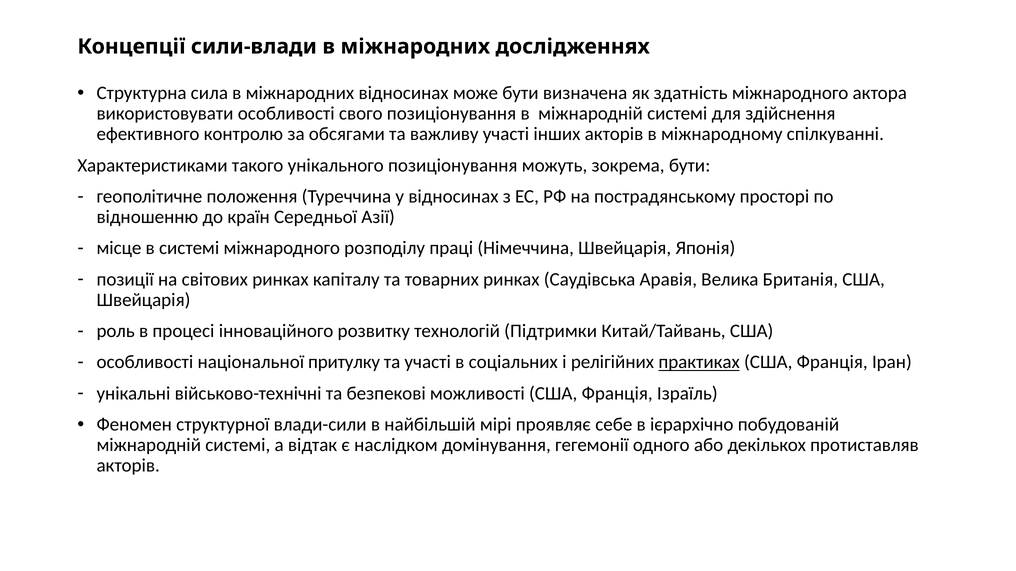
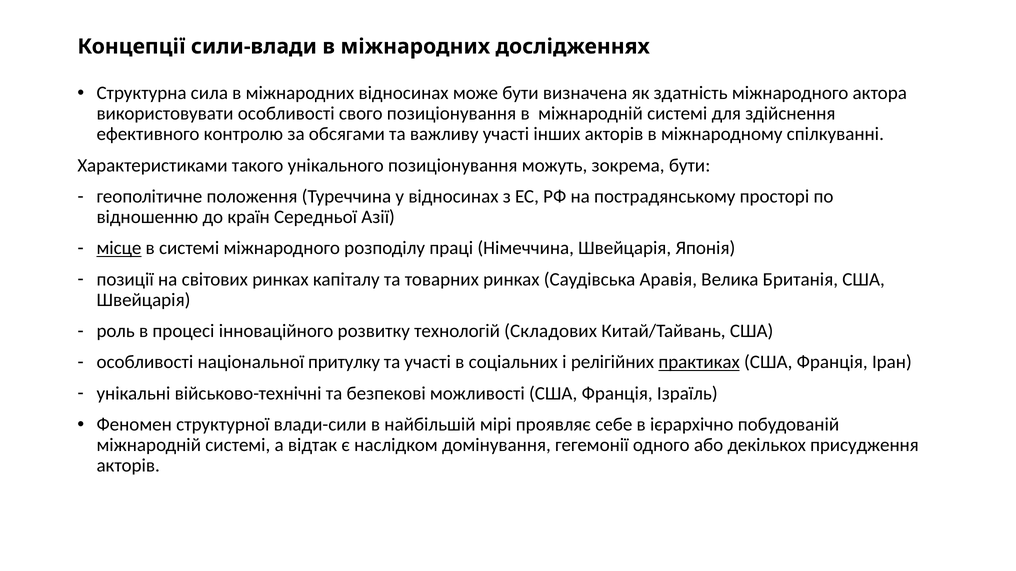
місце underline: none -> present (119, 248)
Підтримки: Підтримки -> Складових (551, 331)
протиставляв: протиставляв -> присудження (864, 445)
